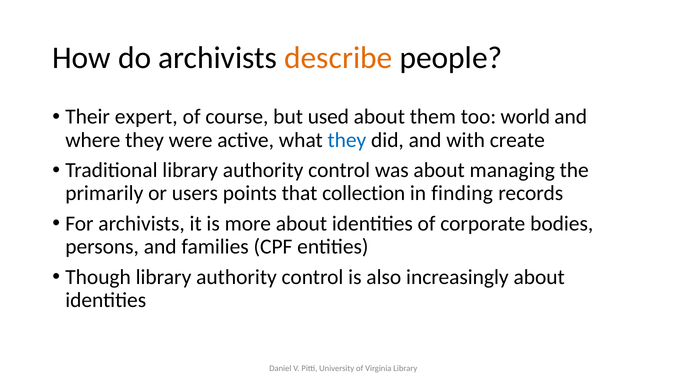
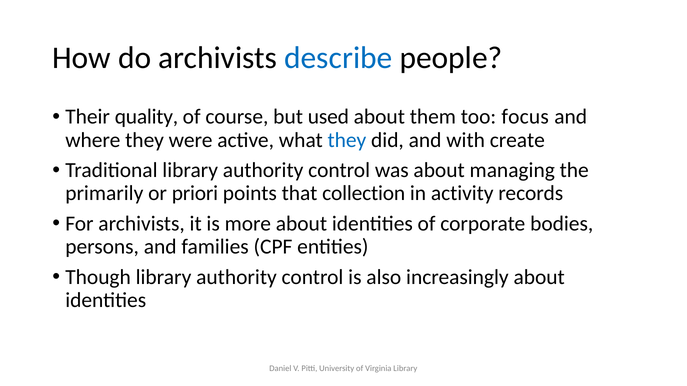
describe colour: orange -> blue (338, 58)
expert: expert -> quality (146, 117)
world: world -> focus (525, 117)
users: users -> priori (195, 194)
finding: finding -> activity (462, 194)
